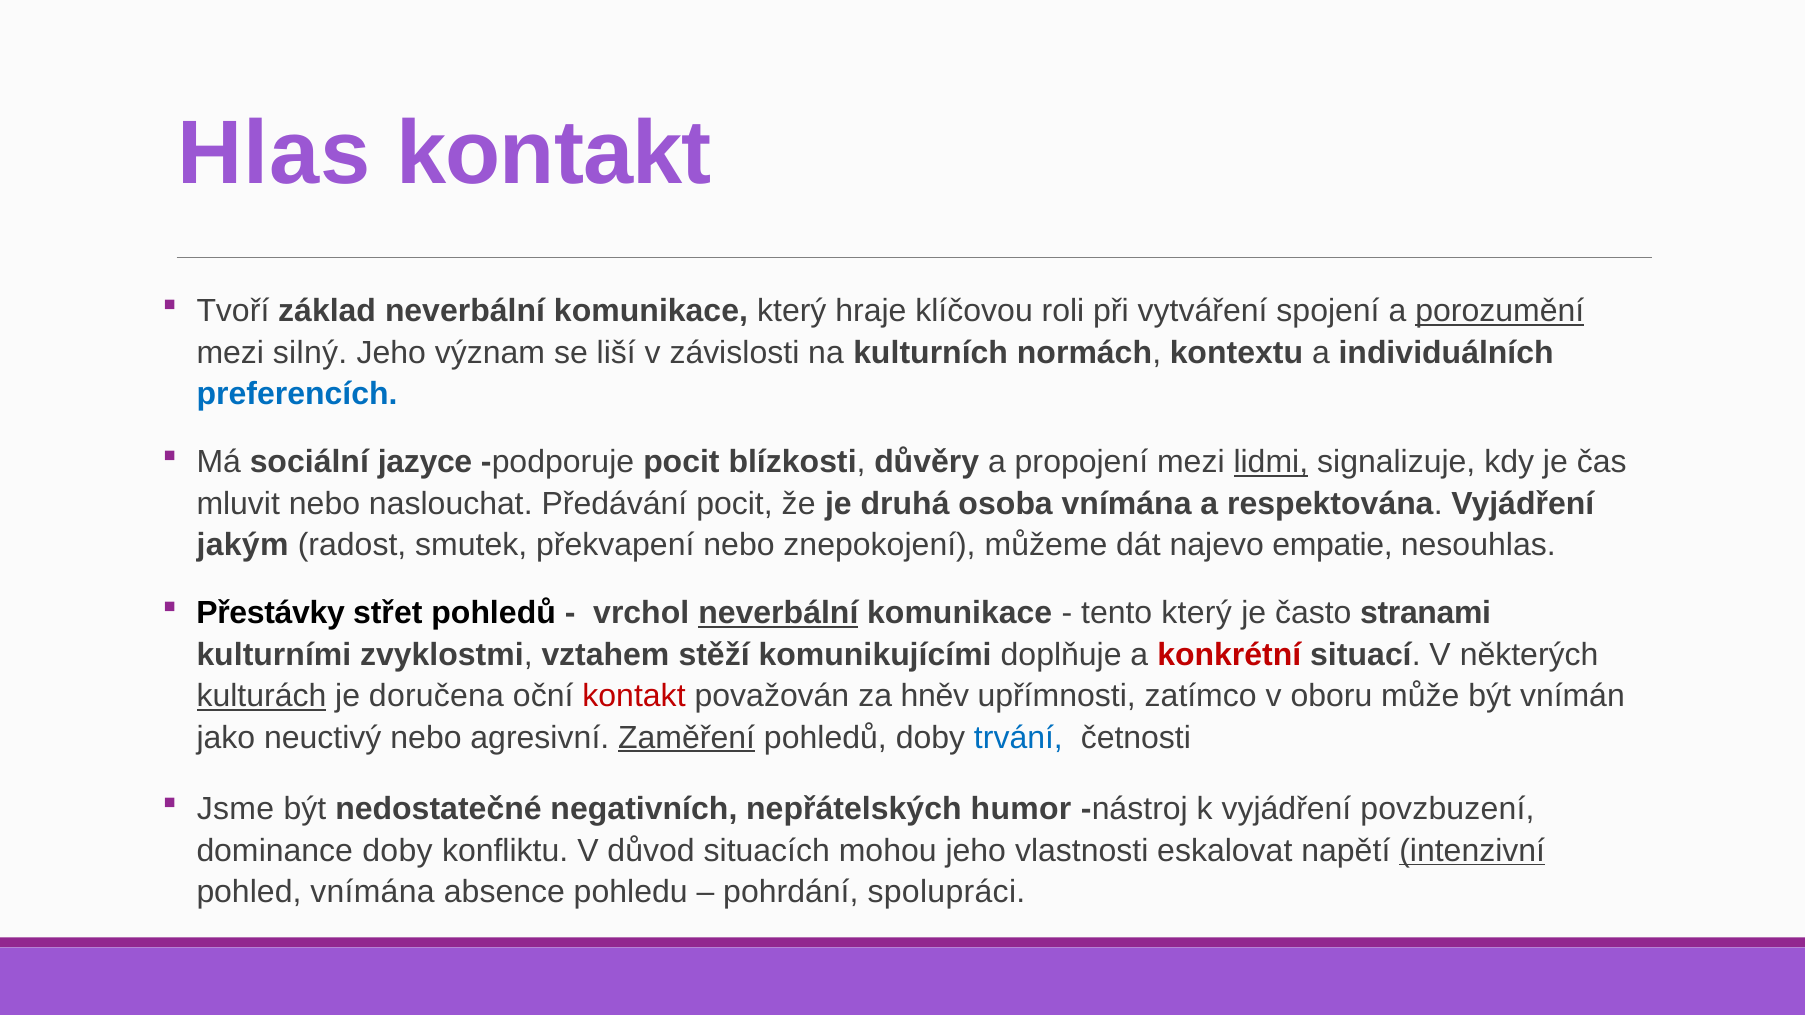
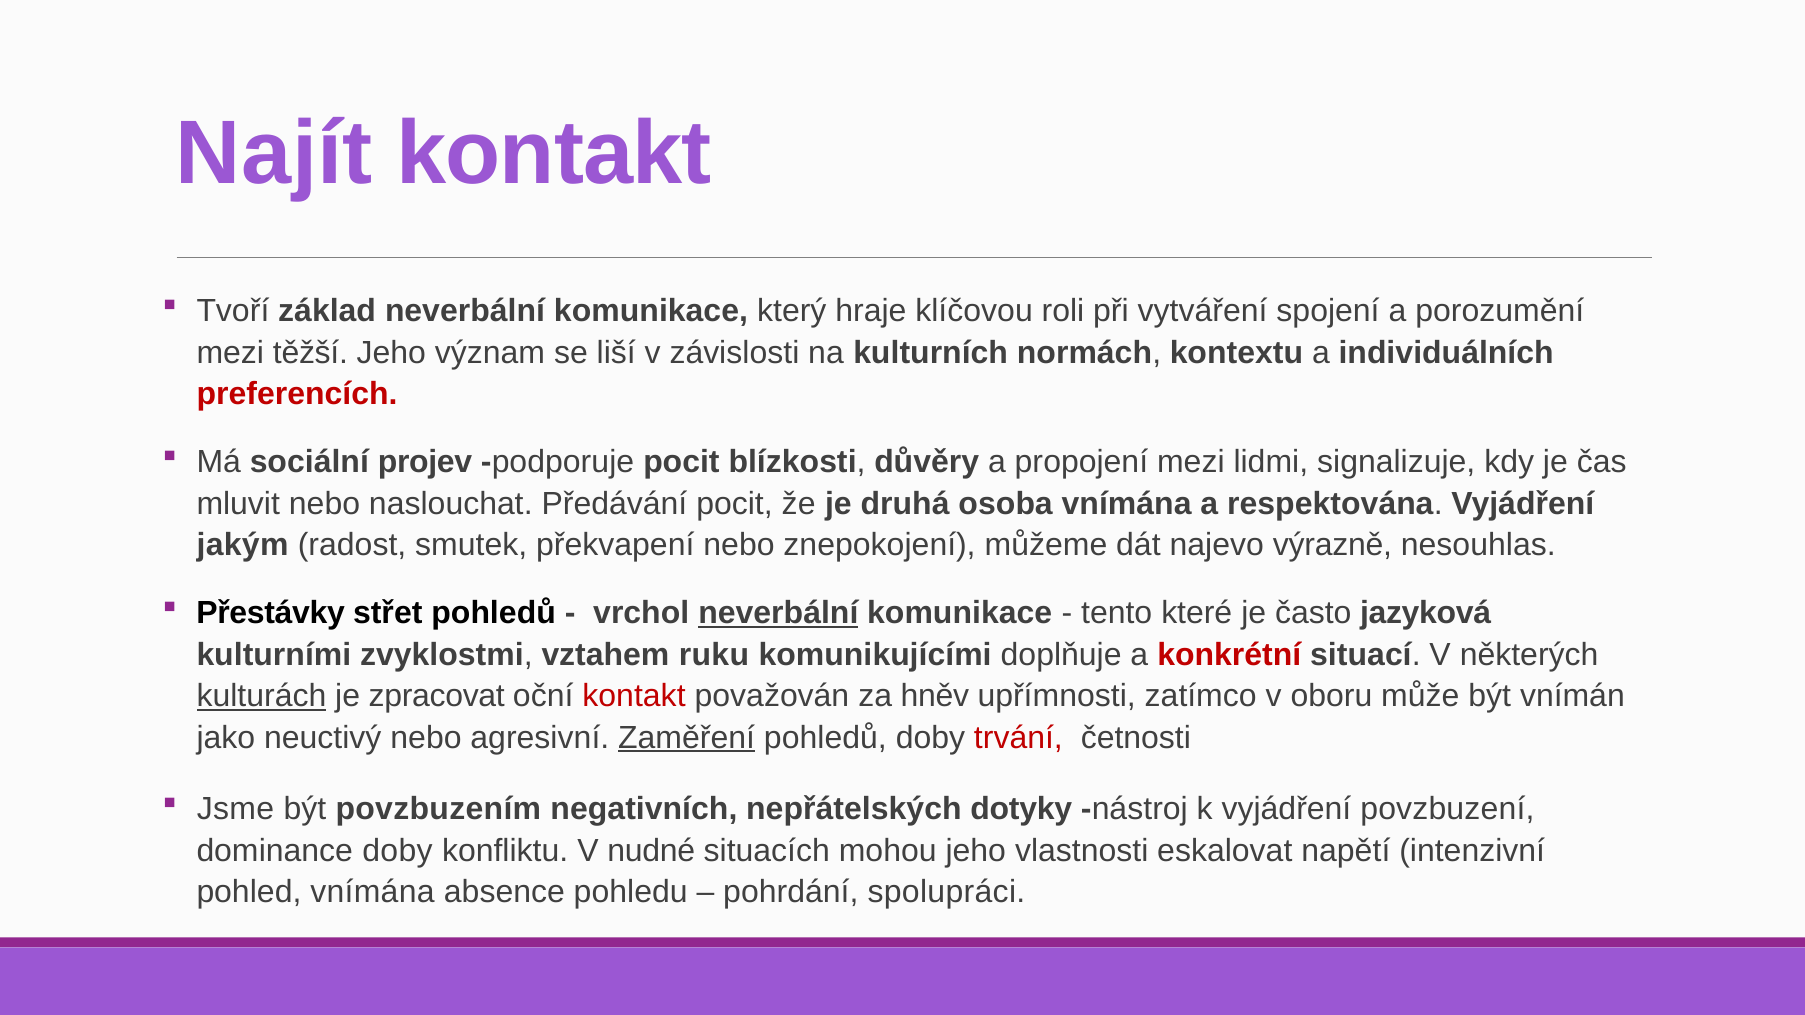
Hlas: Hlas -> Najít (274, 153)
porozumění underline: present -> none (1500, 311)
silný: silný -> těžší (310, 353)
preferencích colour: blue -> red (297, 394)
jazyce: jazyce -> projev (425, 462)
lidmi underline: present -> none (1271, 462)
empatie: empatie -> výrazně (1332, 545)
tento který: který -> které (1197, 614)
stranami: stranami -> jazyková (1426, 614)
stěží: stěží -> ruku (714, 655)
doručena: doručena -> zpracovat (437, 696)
trvání colour: blue -> red (1018, 738)
nedostatečné: nedostatečné -> povzbuzením (438, 810)
humor: humor -> dotyky (1021, 810)
důvod: důvod -> nudné (651, 851)
intenzivní underline: present -> none (1472, 851)
